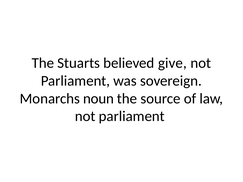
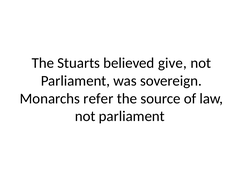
noun: noun -> refer (98, 99)
